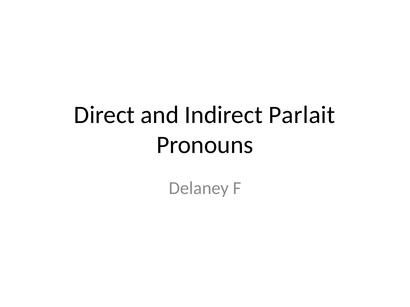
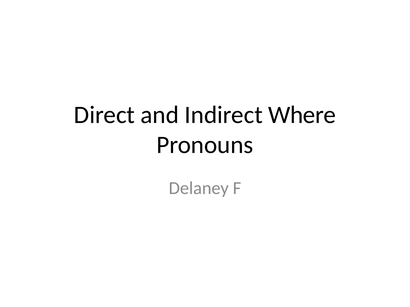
Parlait: Parlait -> Where (302, 115)
